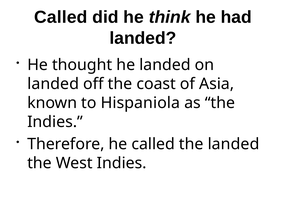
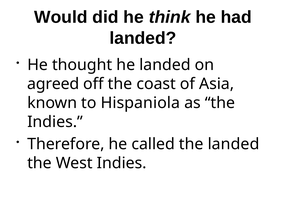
Called: Called -> Would (61, 17)
landed: landed -> agreed (53, 84)
